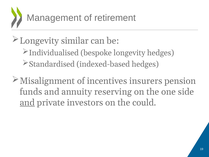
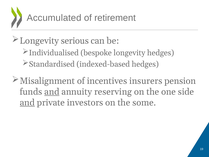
Management: Management -> Accumulated (54, 18)
similar: similar -> serious (75, 41)
and underline: none -> present (52, 92)
could: could -> some (144, 102)
